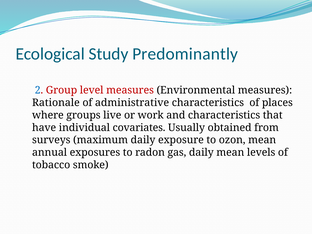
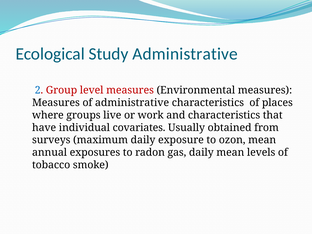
Study Predominantly: Predominantly -> Administrative (185, 54)
Rationale: Rationale -> Measures (56, 103)
